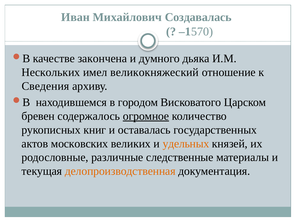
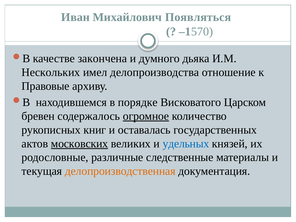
Создавалась: Создавалась -> Появляться (198, 17)
великокняжеский: великокняжеский -> делопроизводства (155, 72)
Сведения: Сведения -> Правовые (46, 86)
городом: городом -> порядке (138, 102)
московских underline: none -> present (80, 144)
удельных colour: orange -> blue (186, 144)
